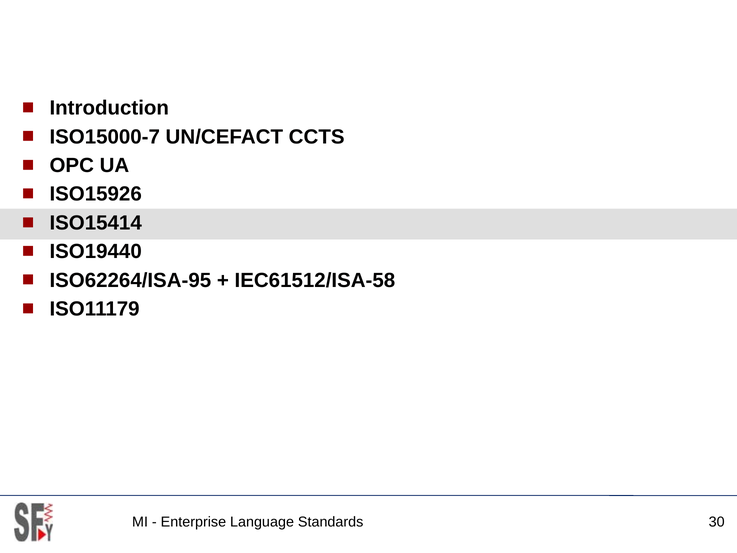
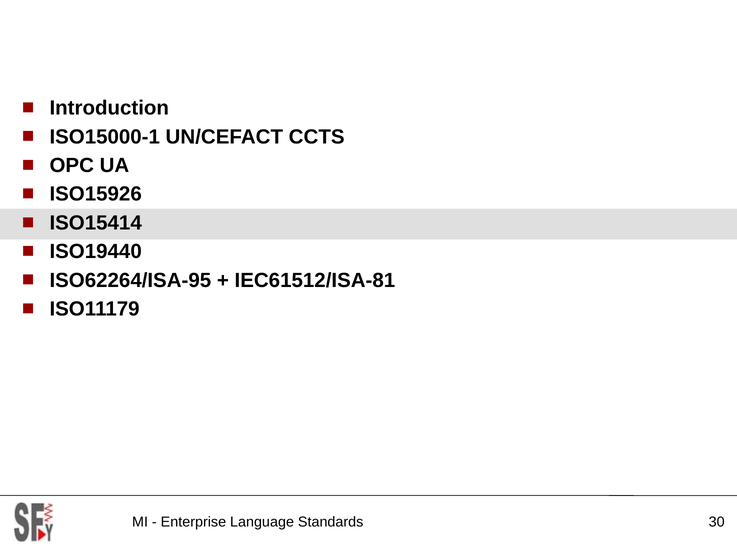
ISO15000-7: ISO15000-7 -> ISO15000-1 (105, 137)
IEC61512/ISA-58: IEC61512/ISA-58 -> IEC61512/ISA-81 (315, 280)
